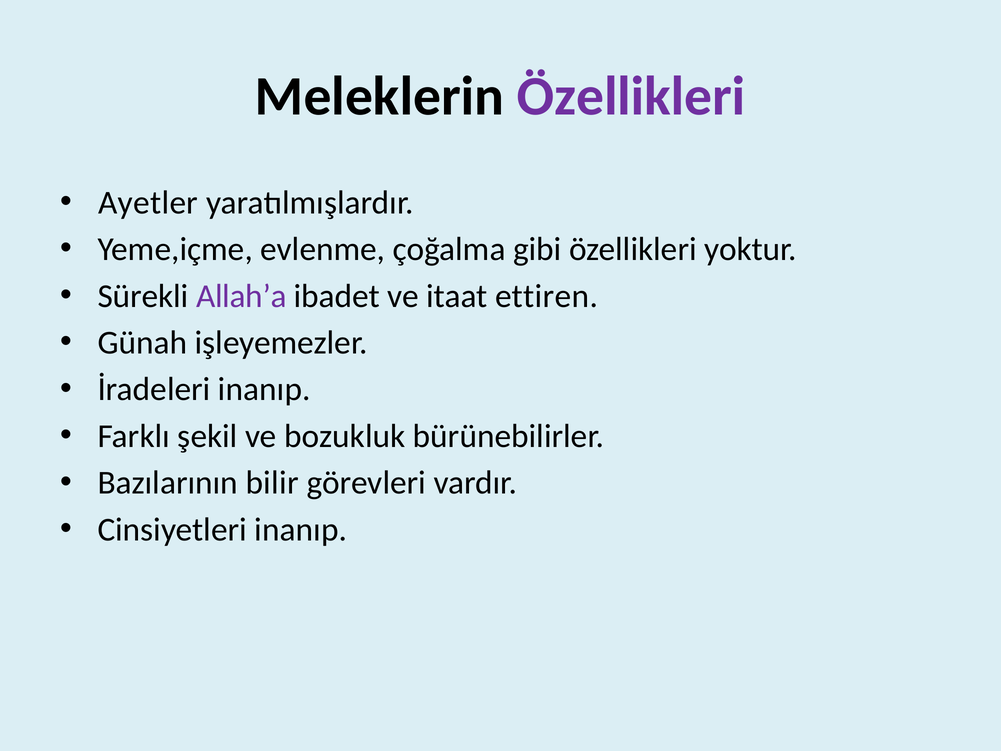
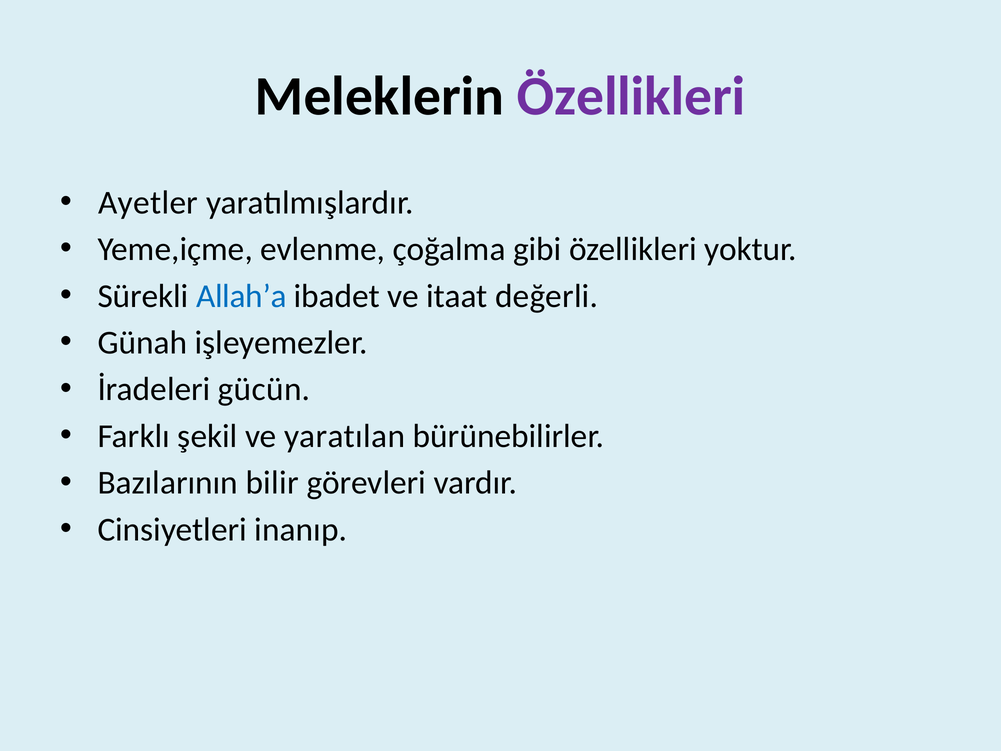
Allah’a colour: purple -> blue (241, 296)
ettiren: ettiren -> değerli (547, 296)
İradeleri inanıp: inanıp -> gücün (264, 389)
bozukluk: bozukluk -> yaratılan (345, 436)
